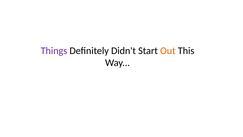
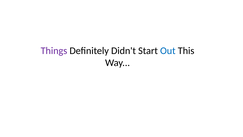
Out colour: orange -> blue (168, 51)
